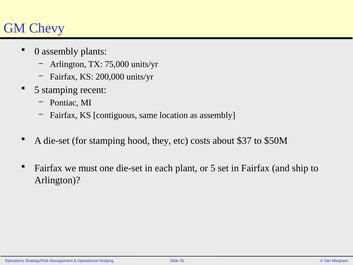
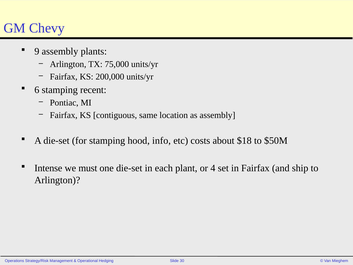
0: 0 -> 9 (37, 51)
5: 5 -> 6 (37, 90)
they: they -> info (161, 141)
$37: $37 -> $18 (244, 141)
Fairfax: Fairfax -> Intense (48, 168)
or 5: 5 -> 4 (213, 168)
